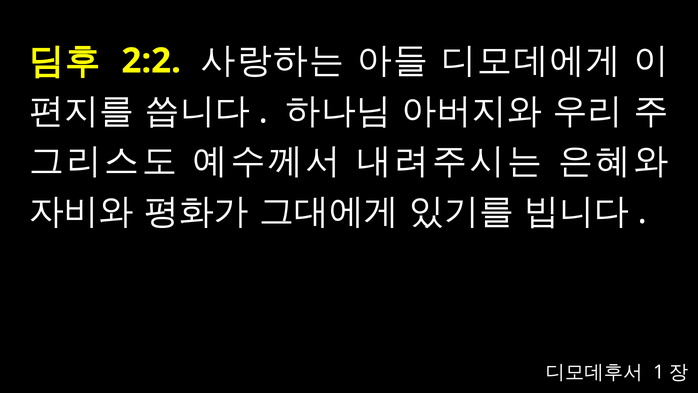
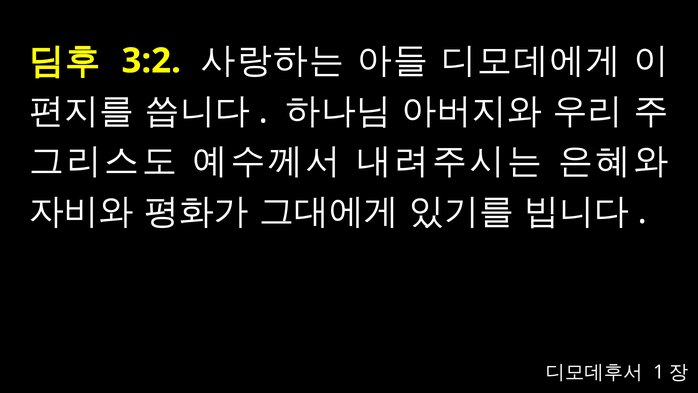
2:2: 2:2 -> 3:2 (151, 61)
